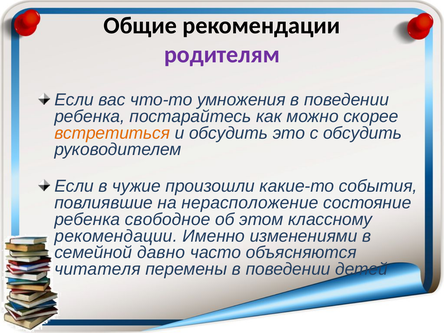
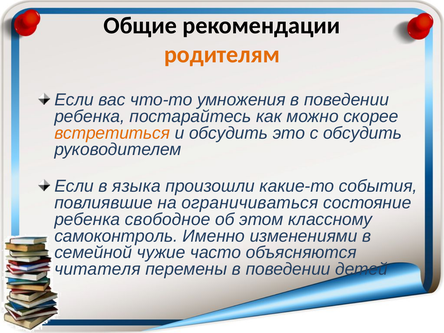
родителям colour: purple -> orange (222, 55)
чужие: чужие -> языка (136, 186)
нерасположение: нерасположение -> ограничиваться (250, 203)
рекомендации: рекомендации -> самоконтроль (116, 236)
давно: давно -> чужие (161, 253)
